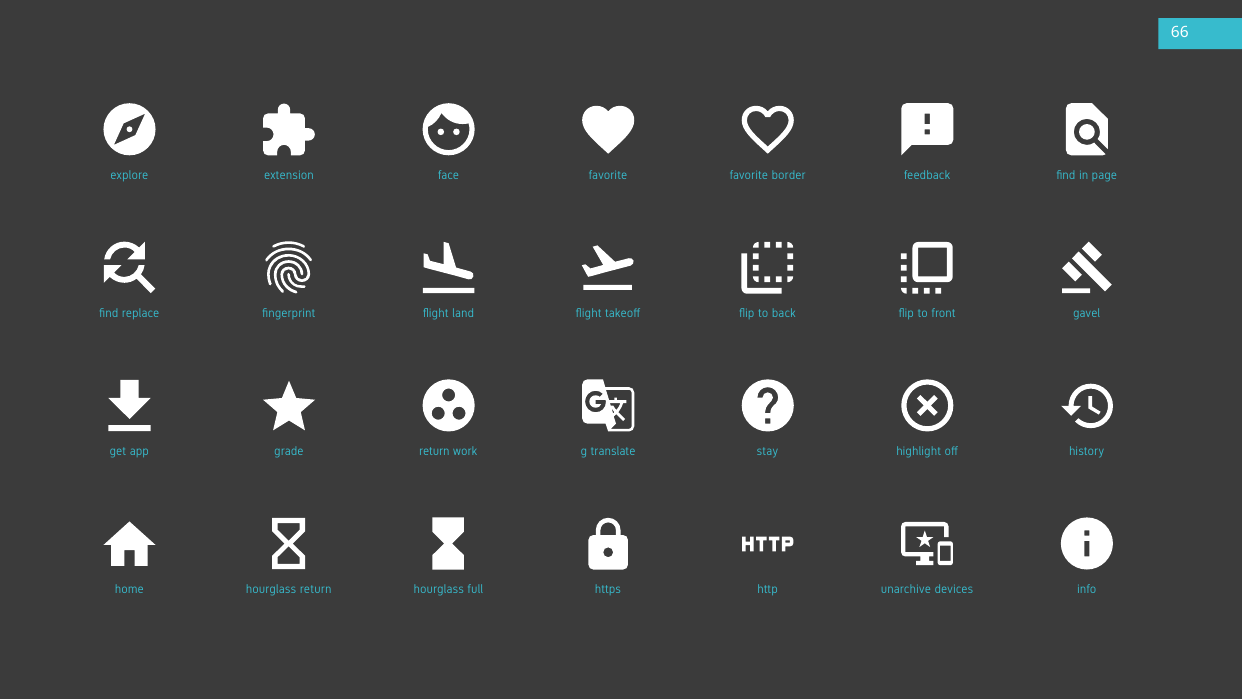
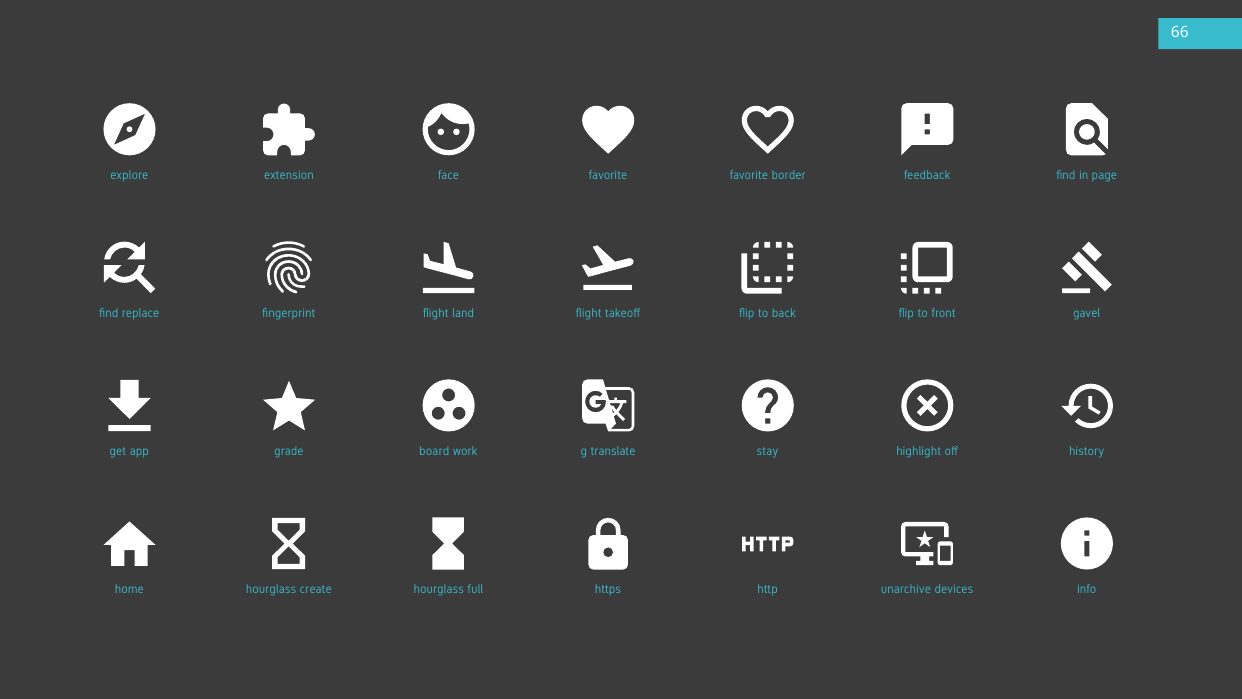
grade return: return -> board (434, 451)
hourglass return: return -> create (316, 589)
